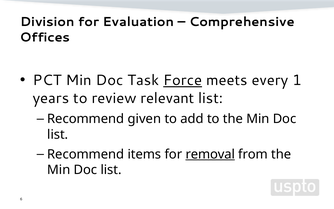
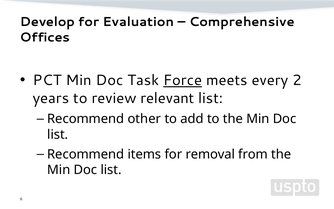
Division: Division -> Develop (47, 22)
1: 1 -> 2 (297, 80)
given: given -> other (144, 119)
removal underline: present -> none (210, 154)
